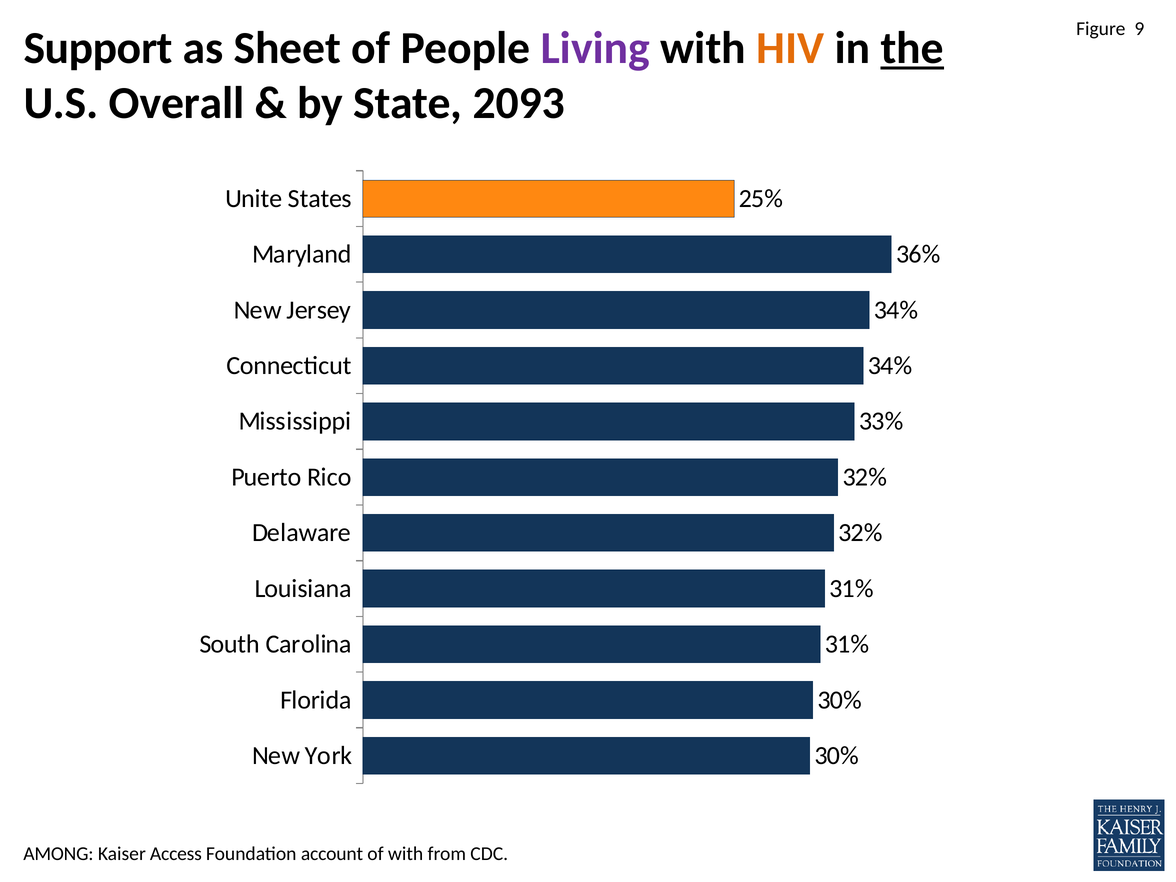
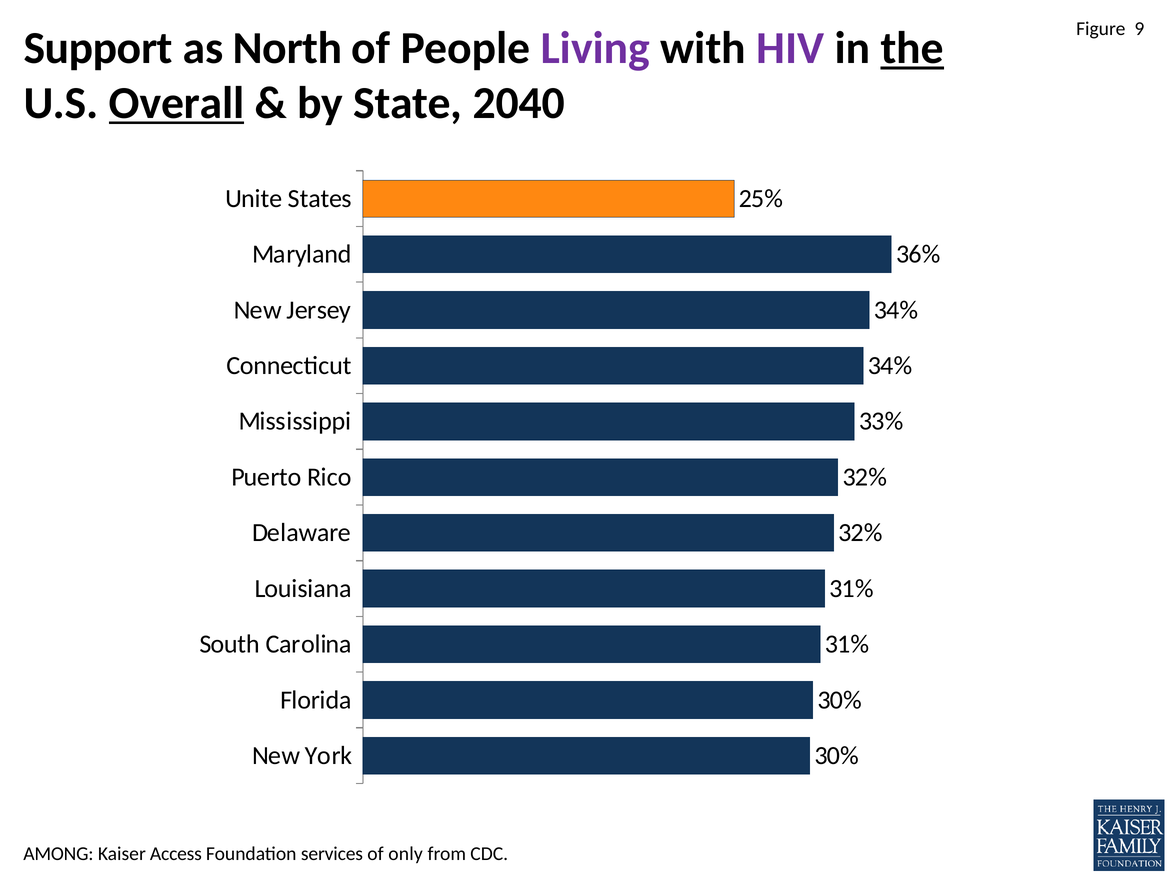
Sheet: Sheet -> North (288, 48)
HIV colour: orange -> purple (790, 48)
Overall underline: none -> present (177, 103)
2093: 2093 -> 2040 (519, 103)
account: account -> services (332, 854)
of with: with -> only (406, 854)
